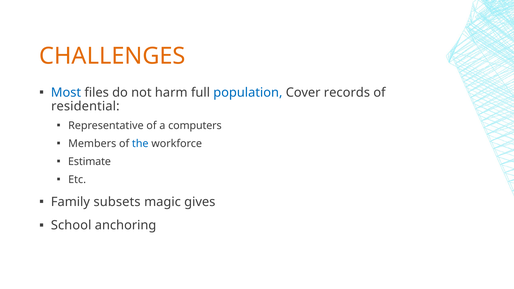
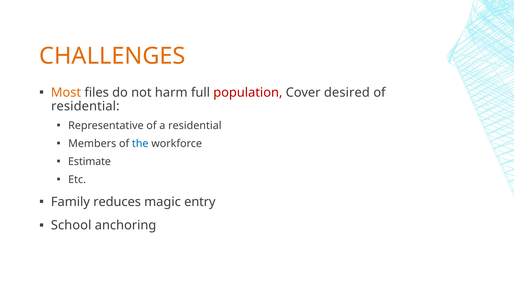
Most colour: blue -> orange (66, 93)
population colour: blue -> red (248, 93)
records: records -> desired (347, 93)
a computers: computers -> residential (195, 126)
subsets: subsets -> reduces (117, 202)
gives: gives -> entry (200, 202)
